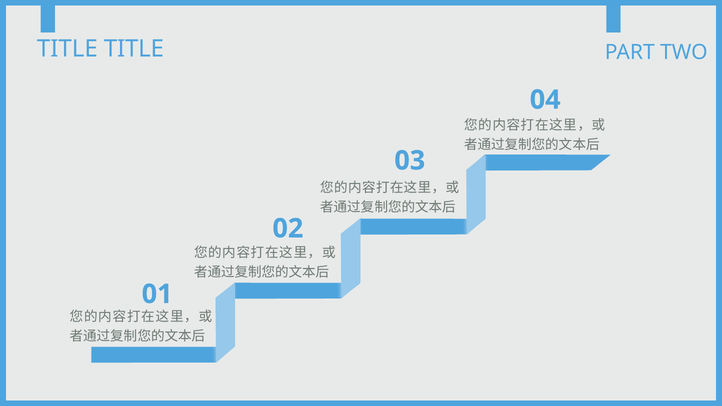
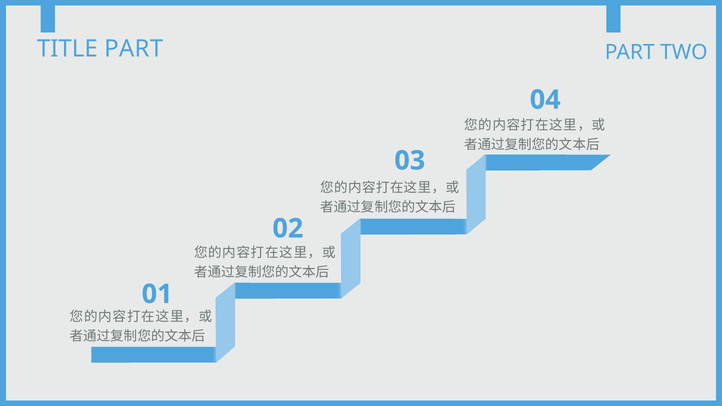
TITLE TITLE: TITLE -> PART (134, 49)
